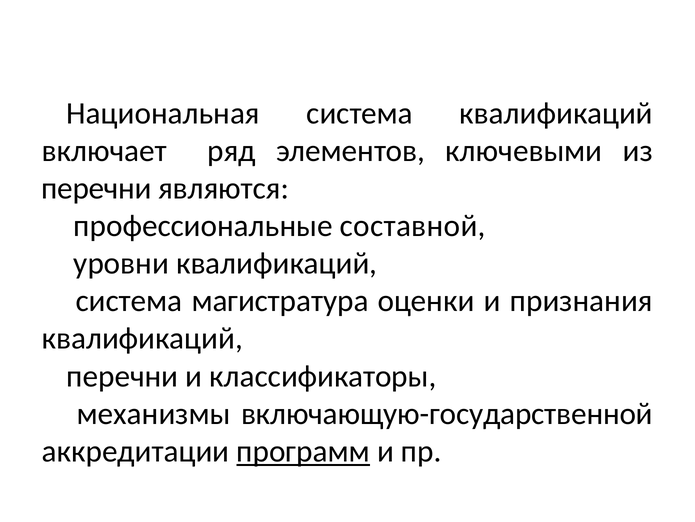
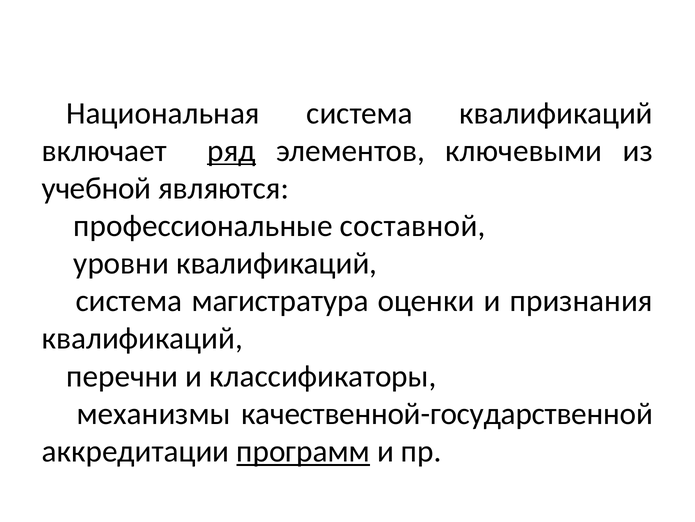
ряд underline: none -> present (232, 151)
перечни: перечни -> учебной (96, 188)
включающую-государственной: включающую-государственной -> качественной-государственной (447, 413)
